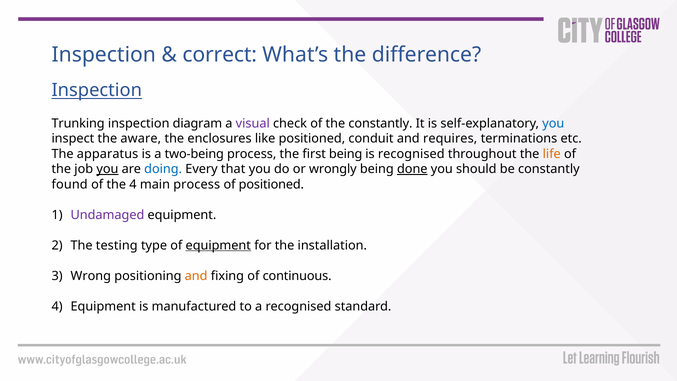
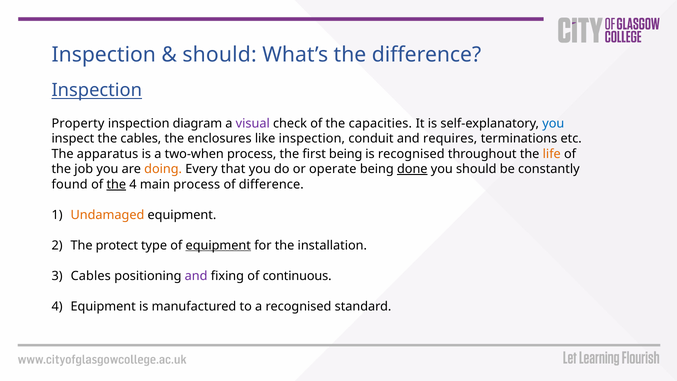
correct: correct -> should (220, 55)
Trunking: Trunking -> Property (78, 123)
the constantly: constantly -> capacities (380, 123)
the aware: aware -> cables (141, 139)
like positioned: positioned -> inspection (312, 139)
two-being: two-being -> two-when (194, 154)
you underline: present -> none (107, 169)
doing colour: blue -> orange (163, 169)
wrongly: wrongly -> operate (333, 169)
the underline: none -> present (116, 184)
of positioned: positioned -> difference (271, 184)
Undamaged colour: purple -> orange (107, 215)
testing: testing -> protect (117, 245)
Wrong: Wrong -> Cables (91, 276)
and colour: orange -> purple (196, 276)
